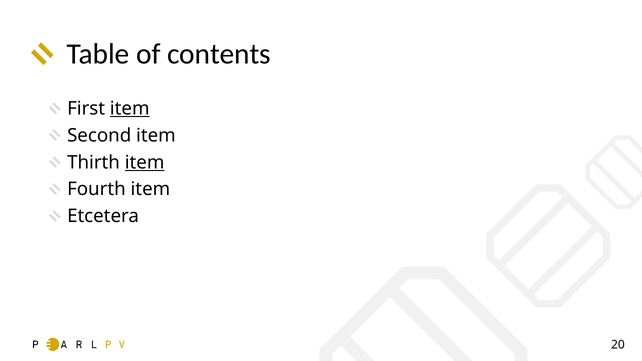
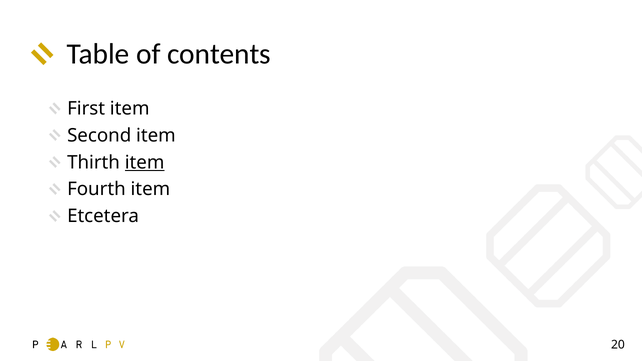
item underline: present -> none (130, 109)
